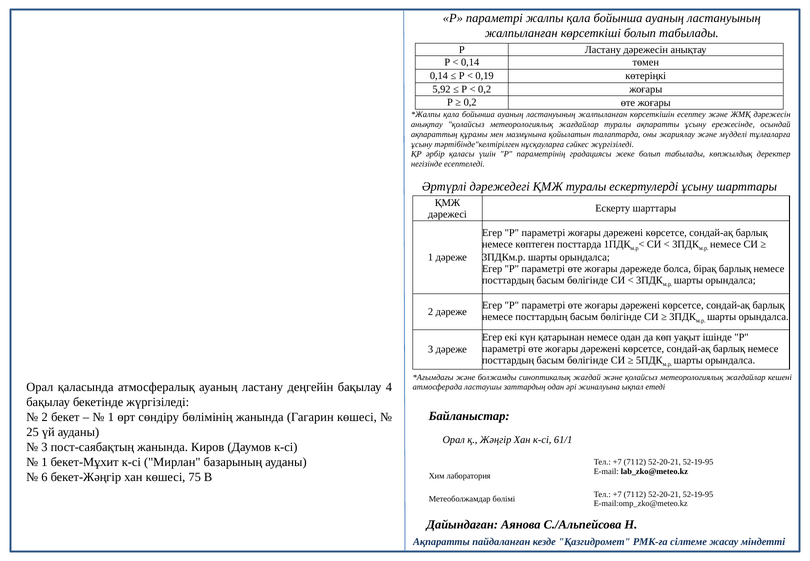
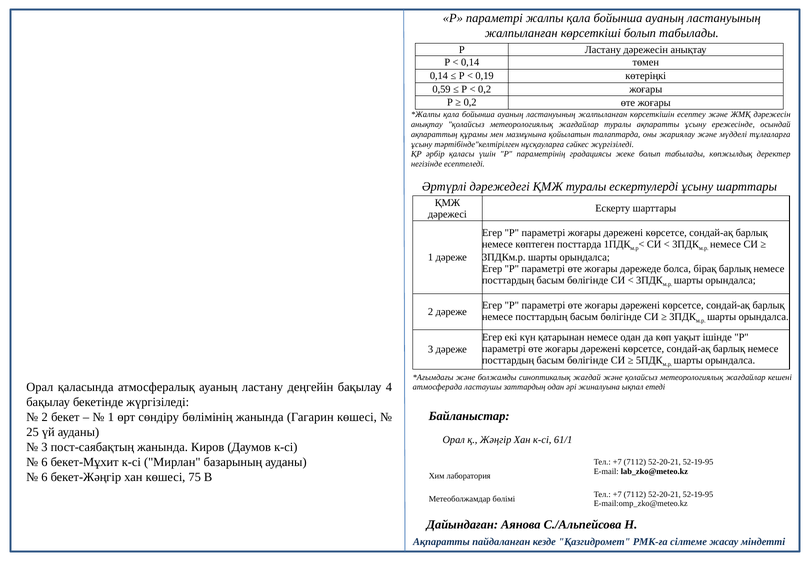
5,92: 5,92 -> 0,59 (442, 89)
1: 1 -> 6 (44, 462)
